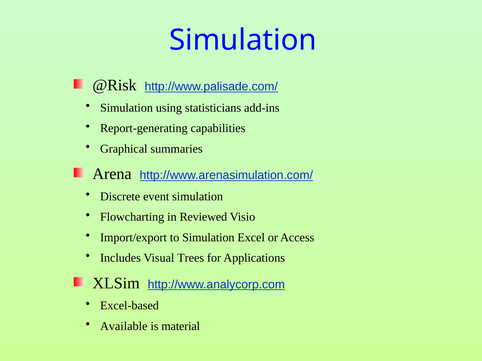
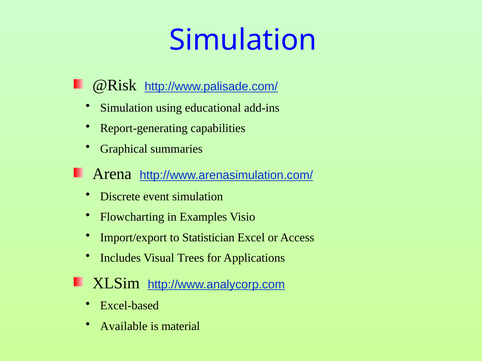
statisticians: statisticians -> educational (213, 108)
Reviewed: Reviewed -> Examples (203, 217)
to Simulation: Simulation -> Statistician (208, 238)
